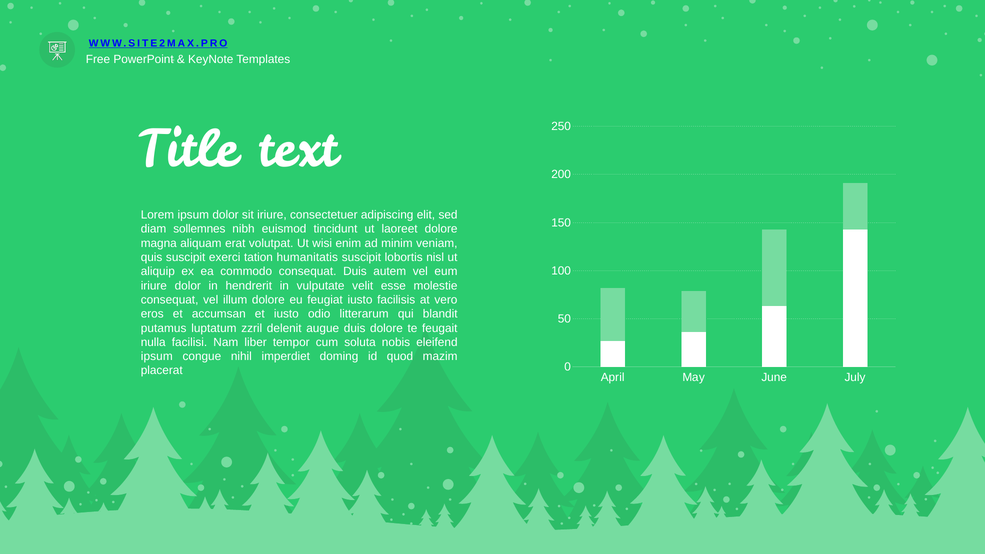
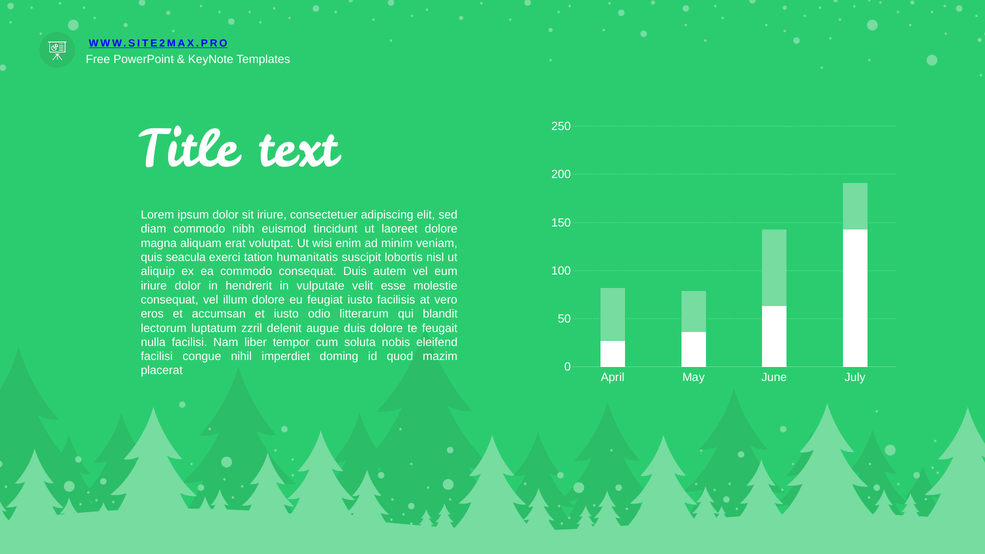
diam sollemnes: sollemnes -> commodo (199, 229)
quis suscipit: suscipit -> seacula (186, 257)
putamus: putamus -> lectorum (164, 328)
ipsum: ipsum -> facilisi (157, 356)
